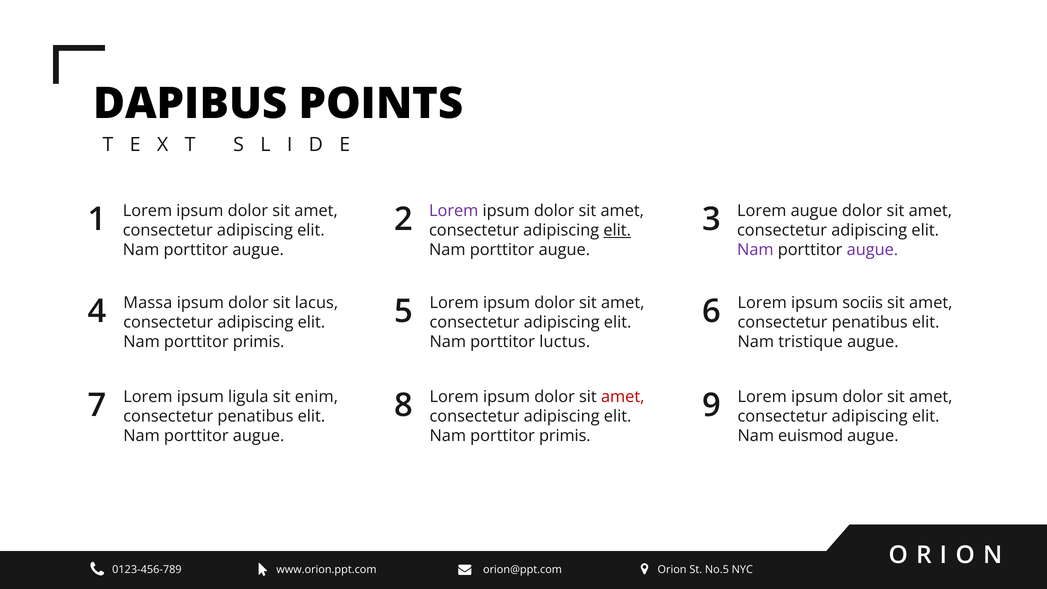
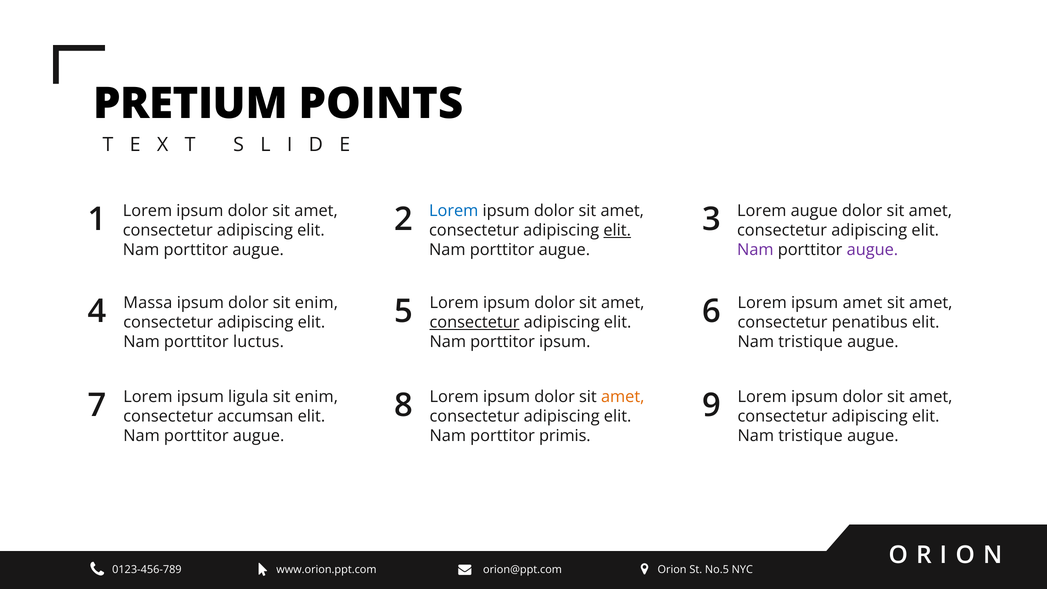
DAPIBUS: DAPIBUS -> PRETIUM (190, 104)
Lorem colour: purple -> blue (454, 211)
dolor sit lacus: lacus -> enim (316, 303)
ipsum sociis: sociis -> amet (863, 303)
consectetur underline: none -> present (474, 322)
primis: primis -> luctus (258, 342)
porttitor luctus: luctus -> ipsum (565, 342)
amet colour: red -> orange (623, 397)
penatibus: penatibus -> accumsan (255, 416)
euismod: euismod -> tristique (811, 436)
